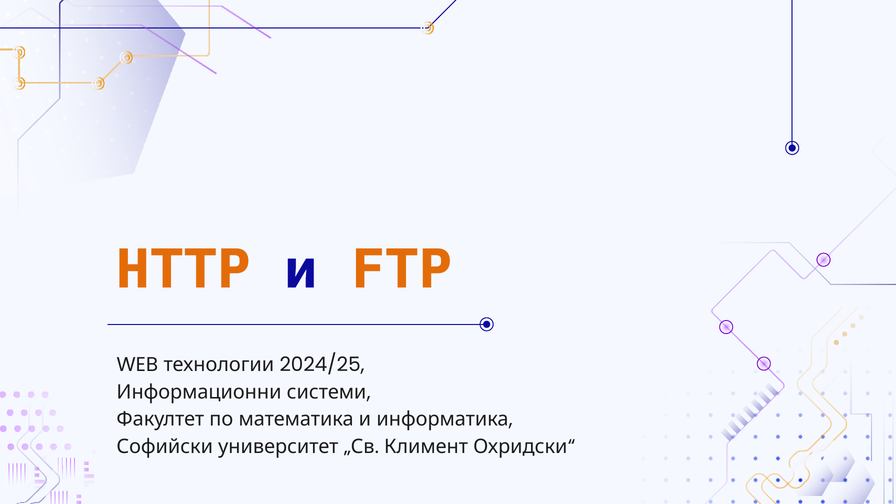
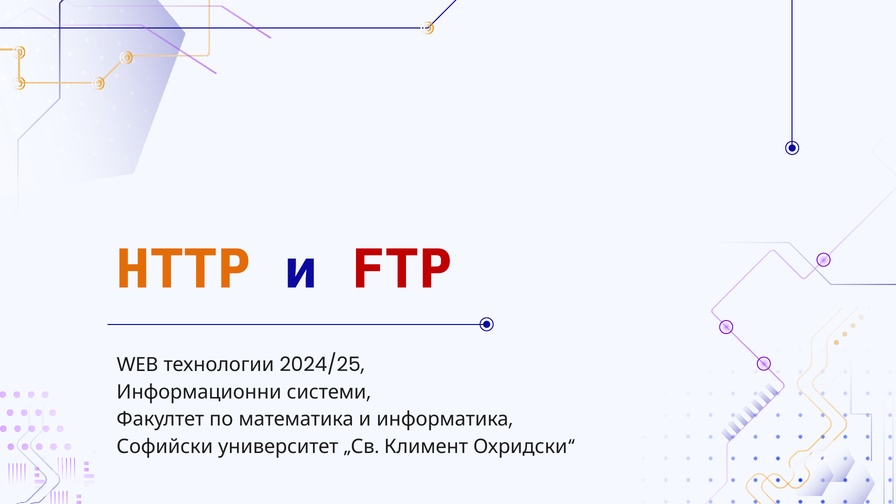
FTP colour: orange -> red (402, 269)
